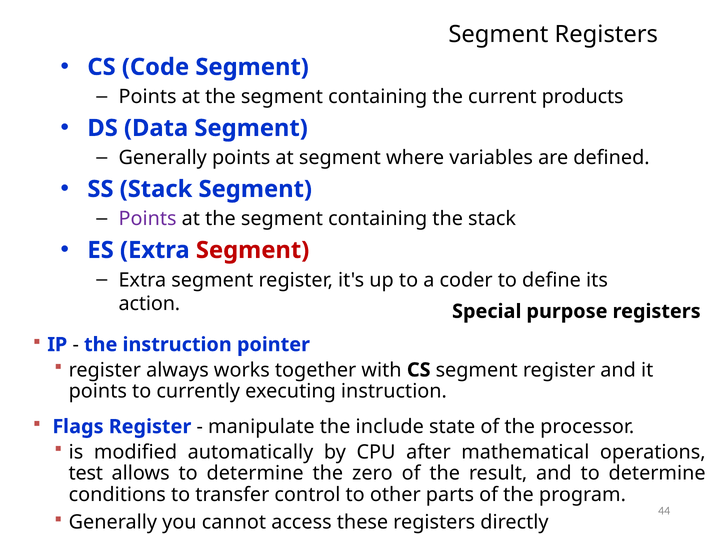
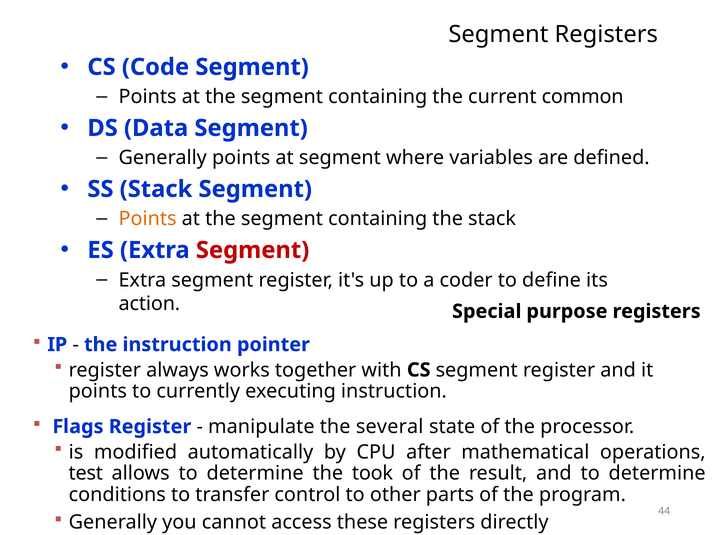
products: products -> common (583, 97)
Points colour: purple -> orange (148, 219)
include: include -> several (390, 426)
zero: zero -> took (373, 473)
